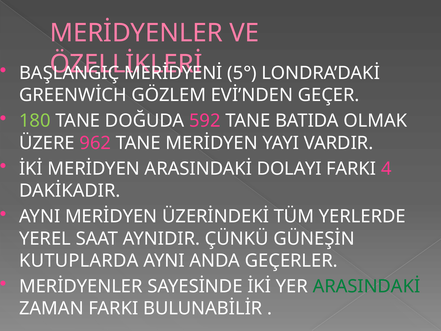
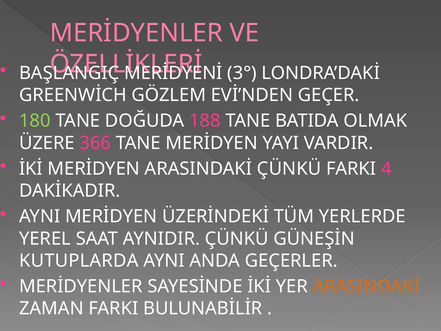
5°: 5° -> 3° (242, 73)
592: 592 -> 188 (205, 121)
962: 962 -> 366 (95, 143)
ARASINDAKİ DOLAYI: DOLAYI -> ÇÜNKÜ (289, 169)
ARASINDAKİ colour: green -> orange (366, 286)
